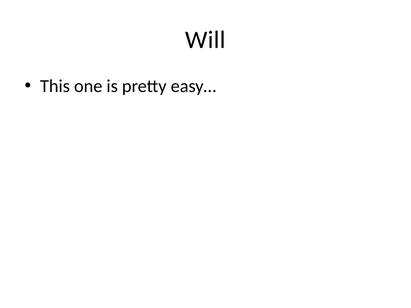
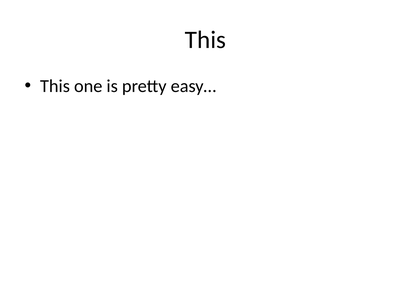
Will: Will -> This (205, 40)
